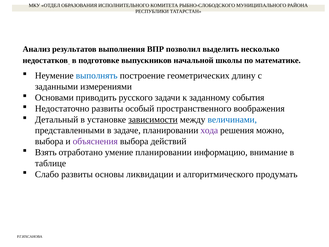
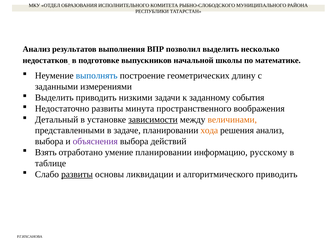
Основами: Основами -> Выделить (54, 97)
русского: русского -> низкими (136, 97)
особый: особый -> минута (140, 108)
величинами colour: blue -> orange (232, 119)
хода colour: purple -> orange (209, 130)
решения можно: можно -> анализ (270, 130)
внимание: внимание -> русскому (269, 152)
развиты underline: none -> present (77, 174)
алгоритмического продумать: продумать -> приводить (277, 174)
